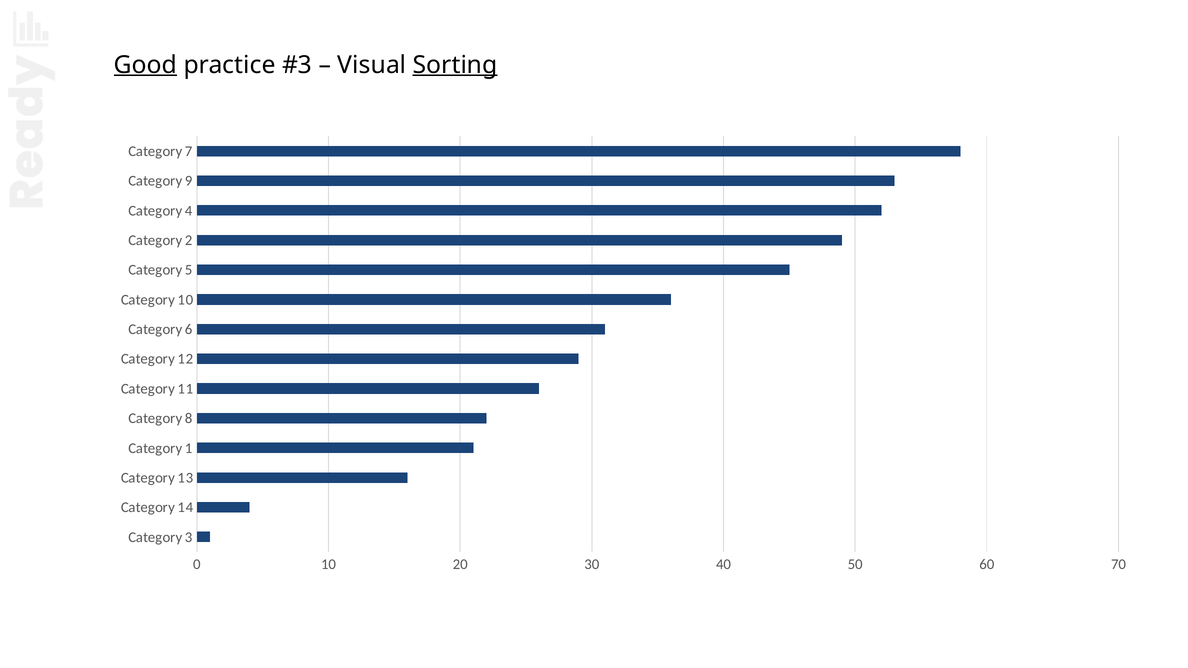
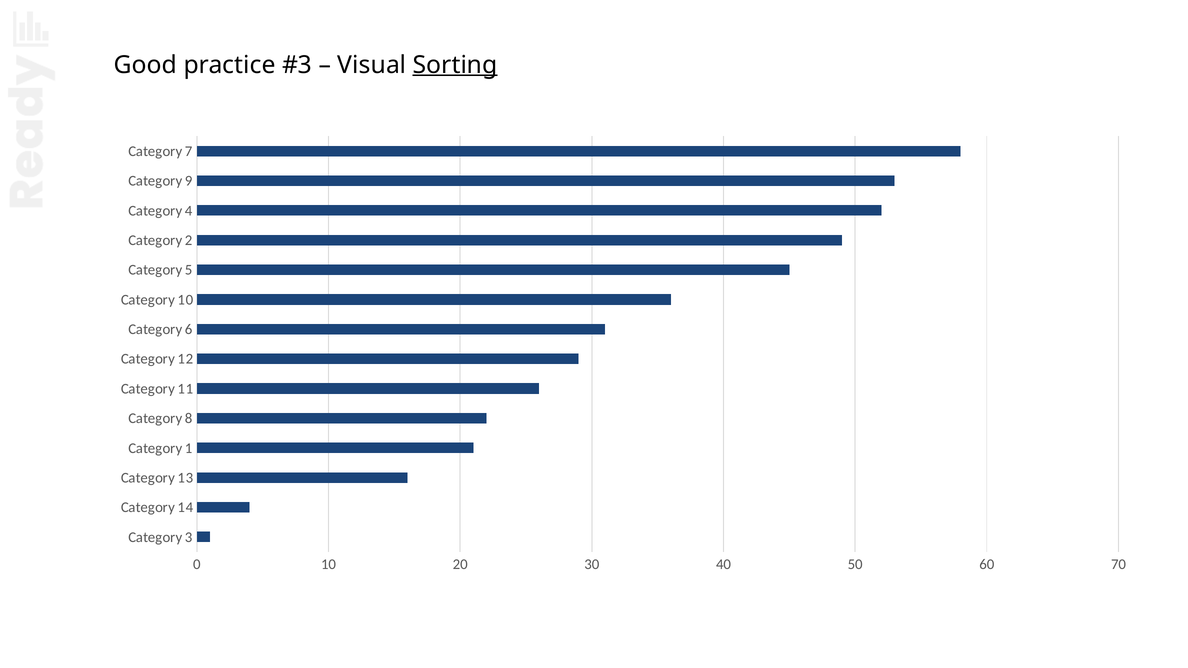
Good underline: present -> none (145, 65)
